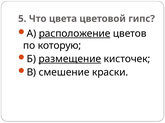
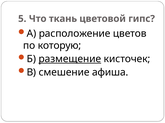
цвета: цвета -> ткань (63, 19)
расположение underline: present -> none (75, 34)
краски: краски -> афиша (110, 73)
